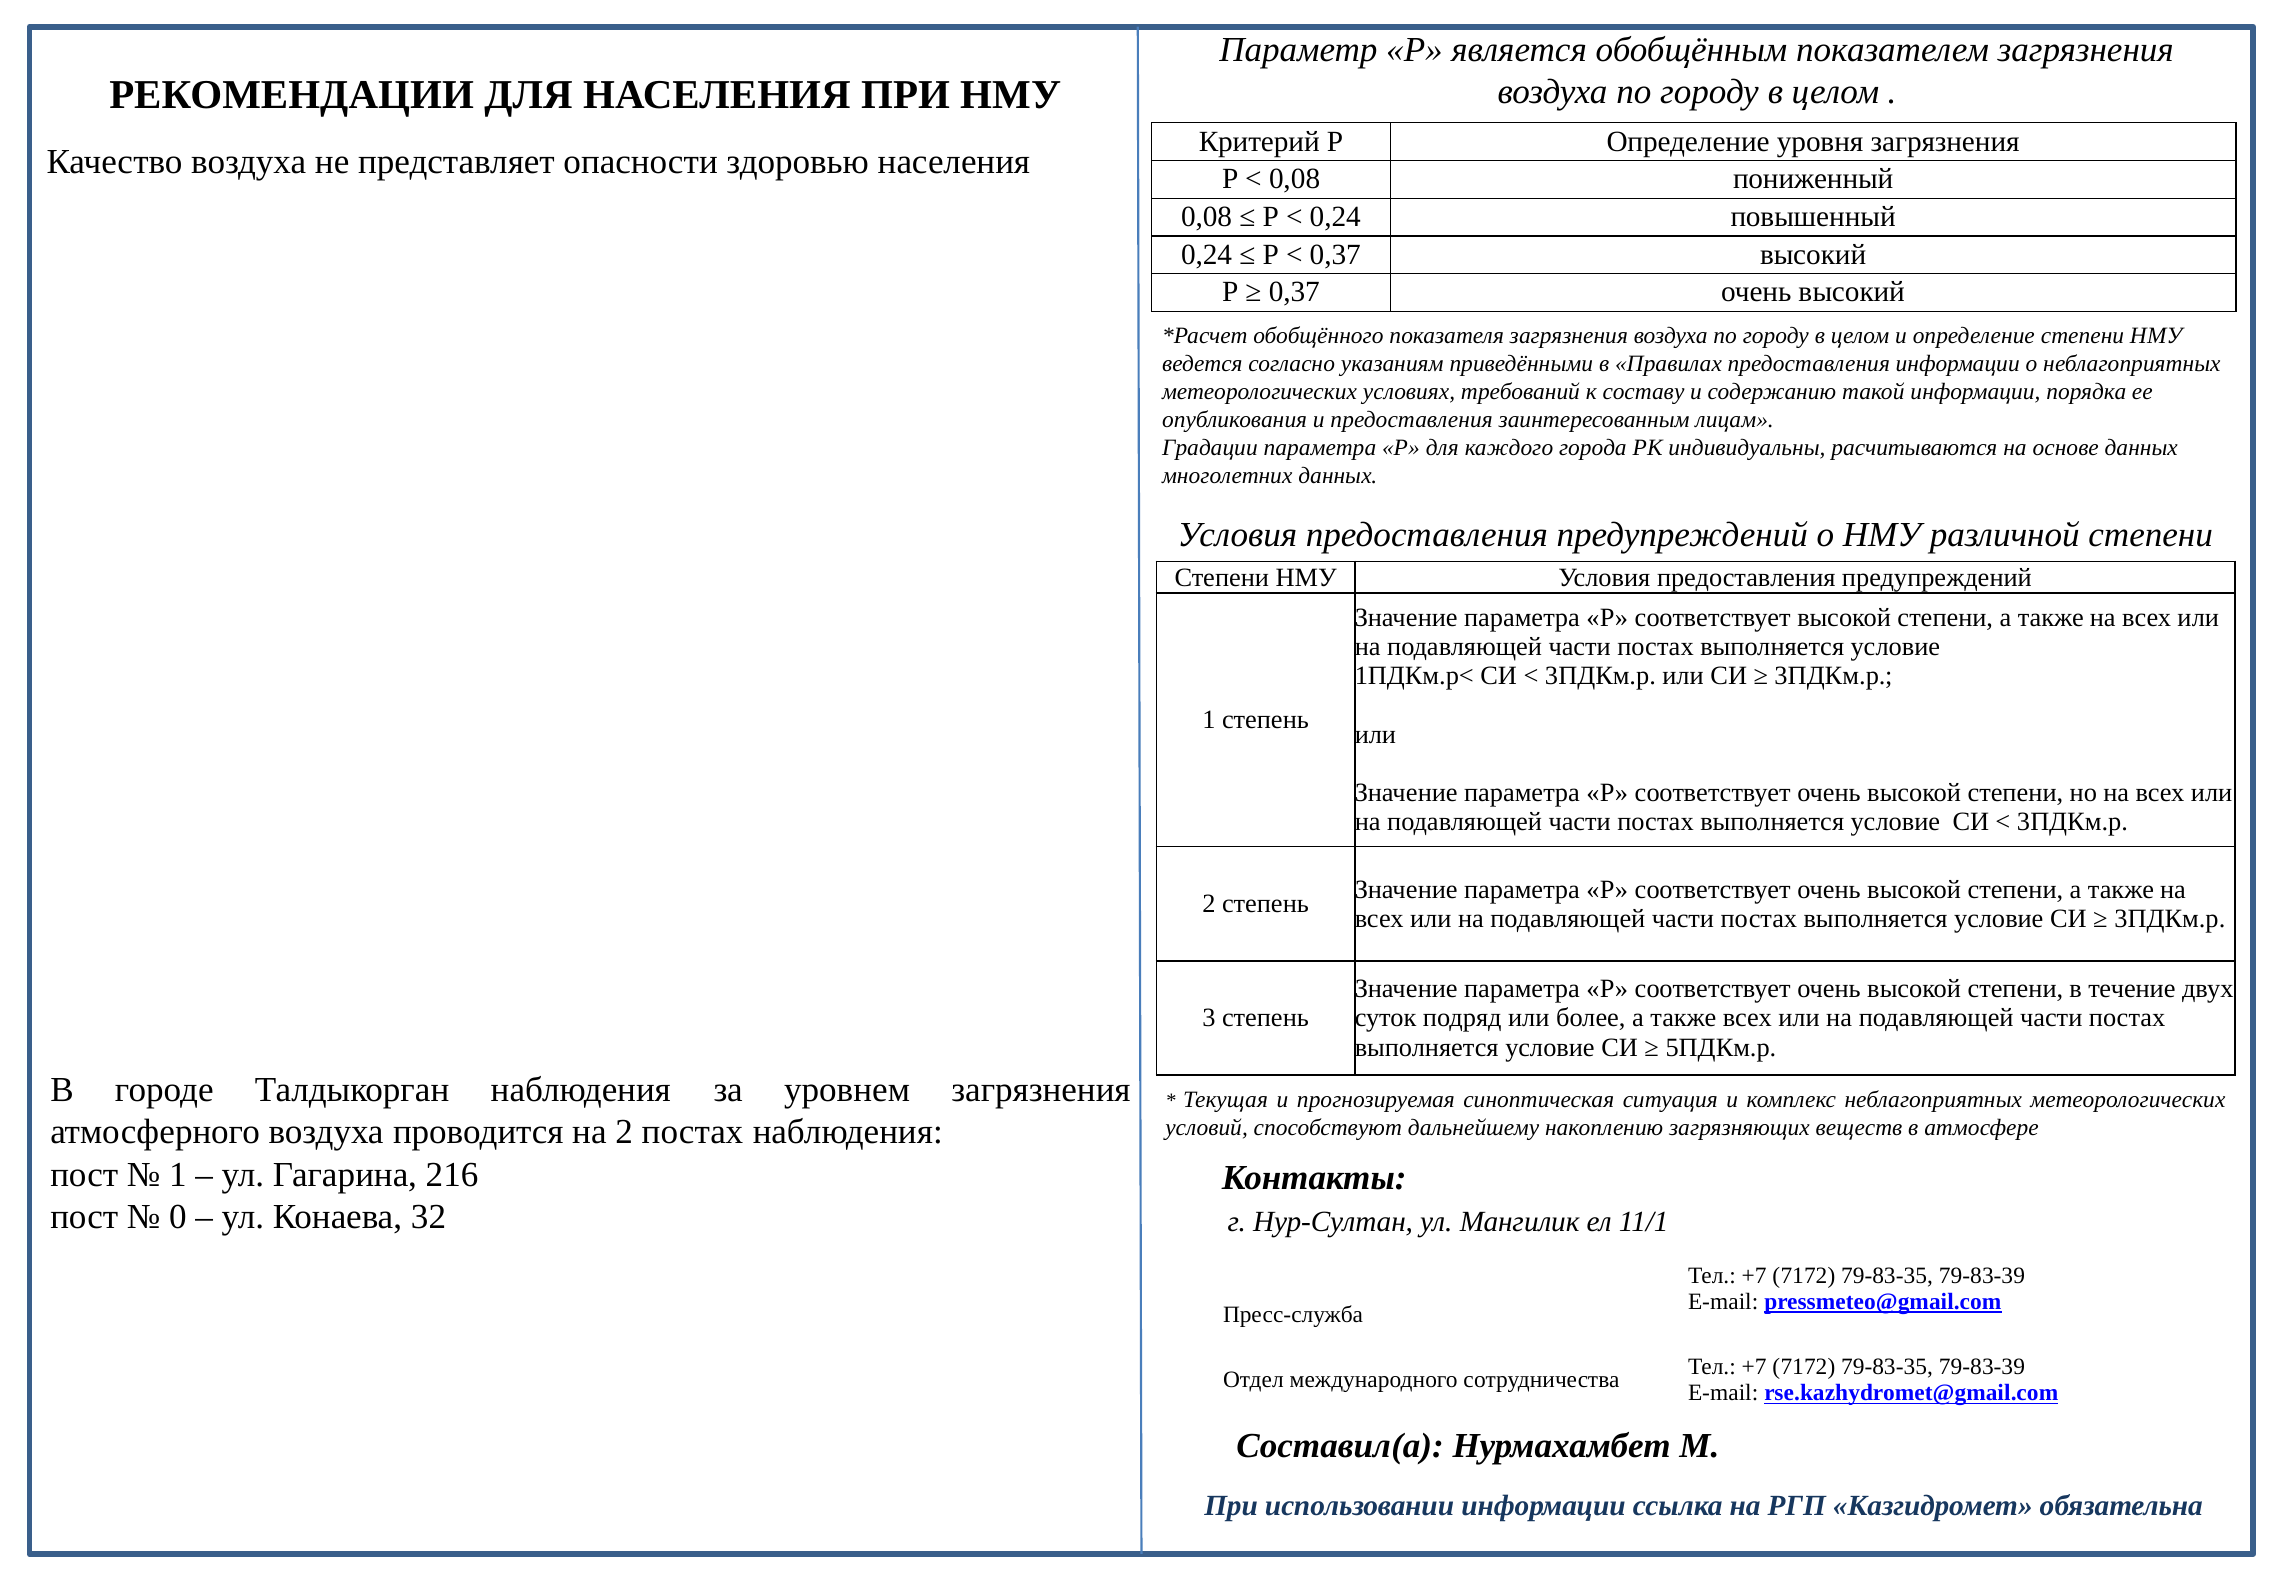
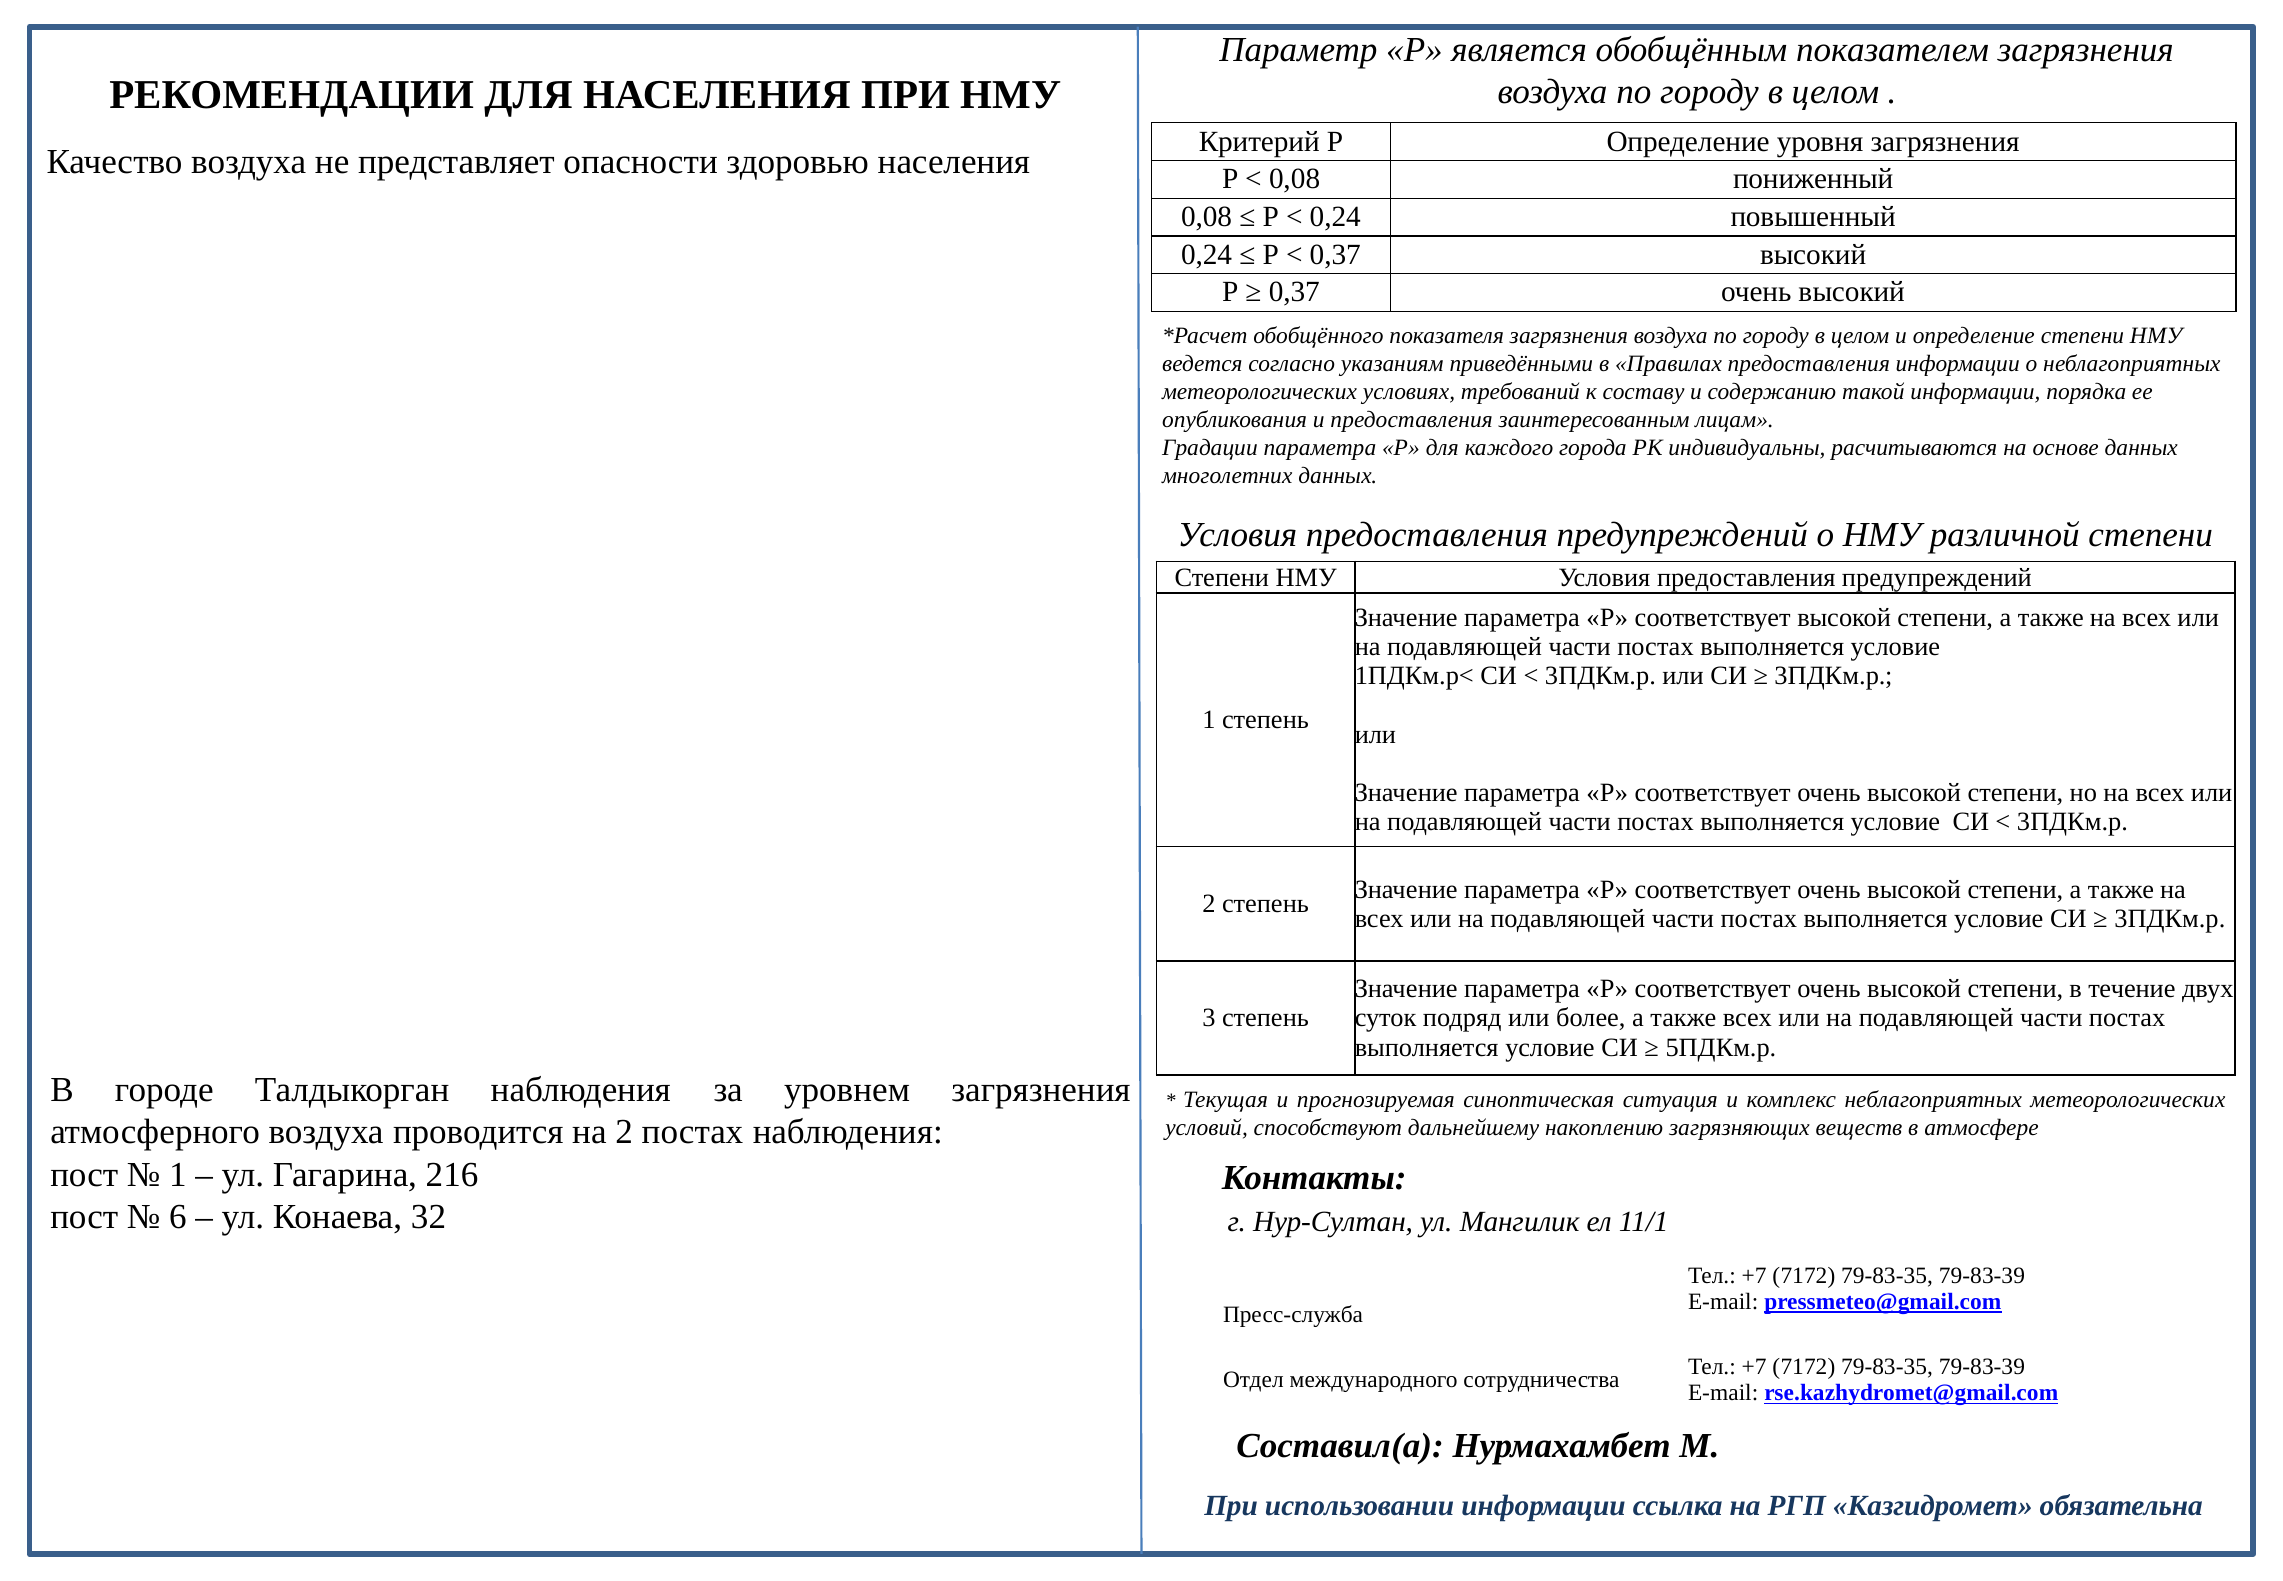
0: 0 -> 6 (178, 1216)
